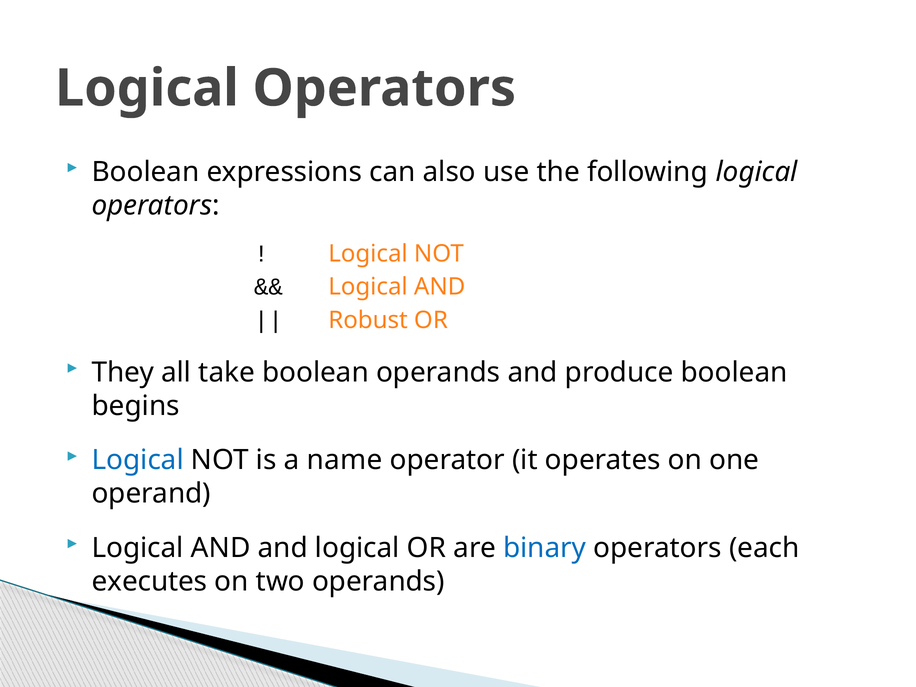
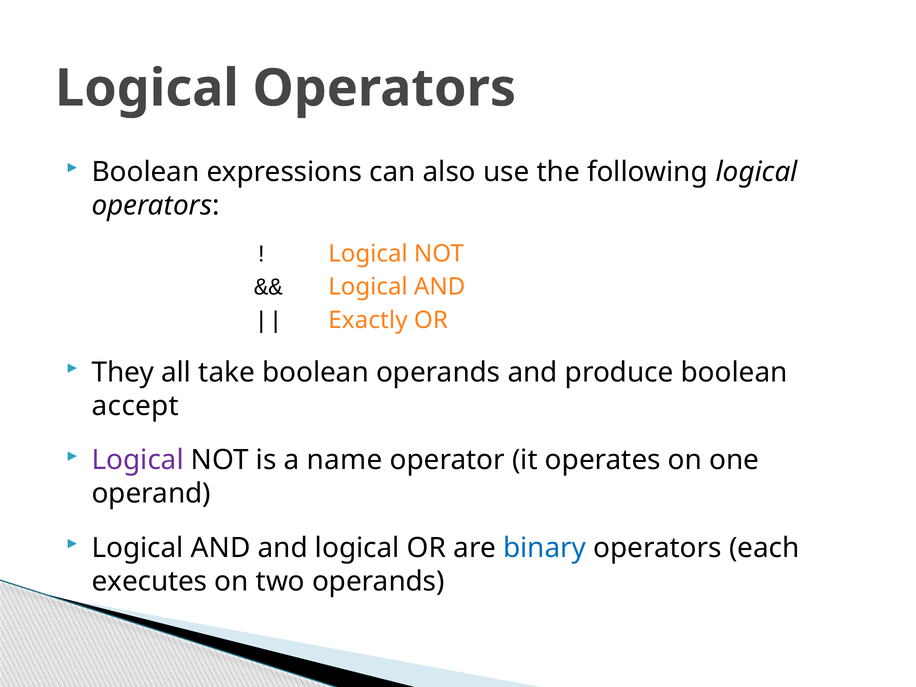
Robust: Robust -> Exactly (368, 320)
begins: begins -> accept (136, 406)
Logical colour: blue -> purple (138, 460)
